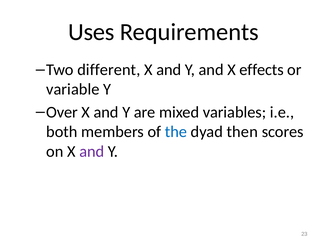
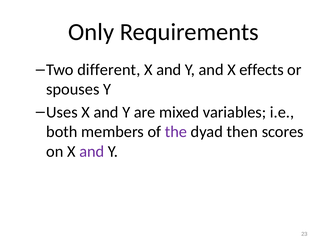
Uses: Uses -> Only (91, 32)
variable: variable -> spouses (73, 89)
Over: Over -> Uses (62, 112)
the colour: blue -> purple (176, 132)
